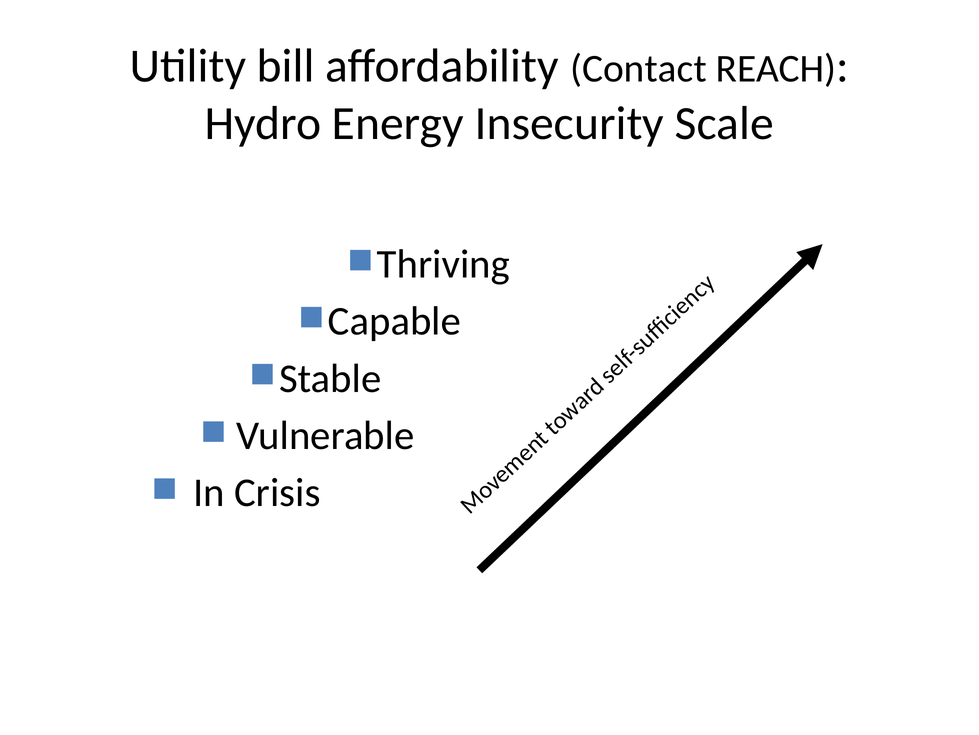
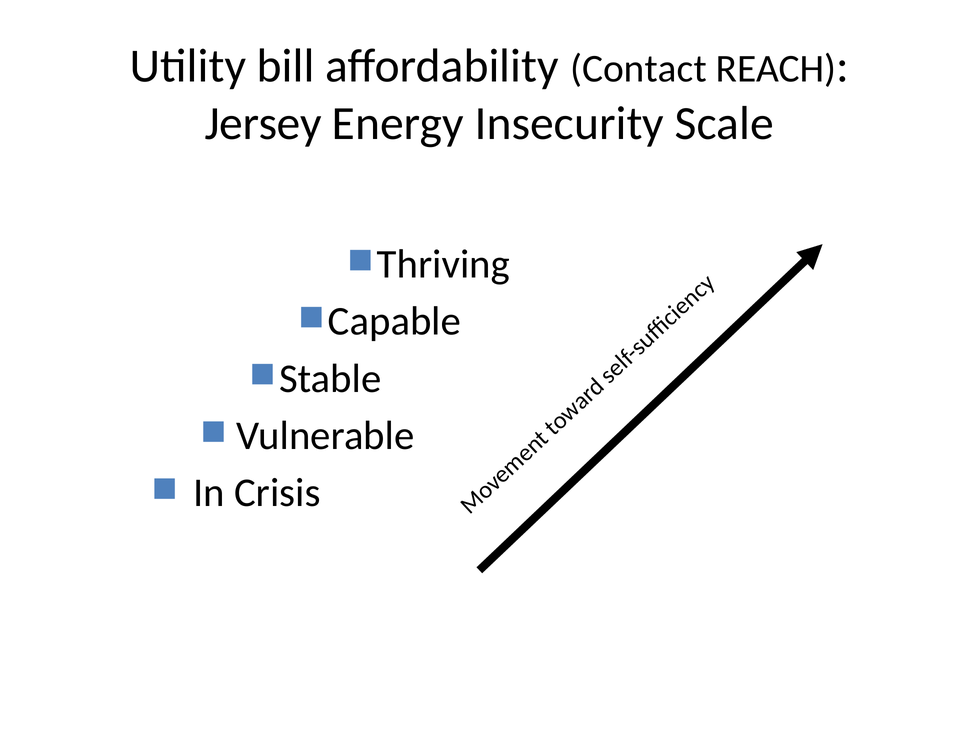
Hydro: Hydro -> Jersey (263, 123)
